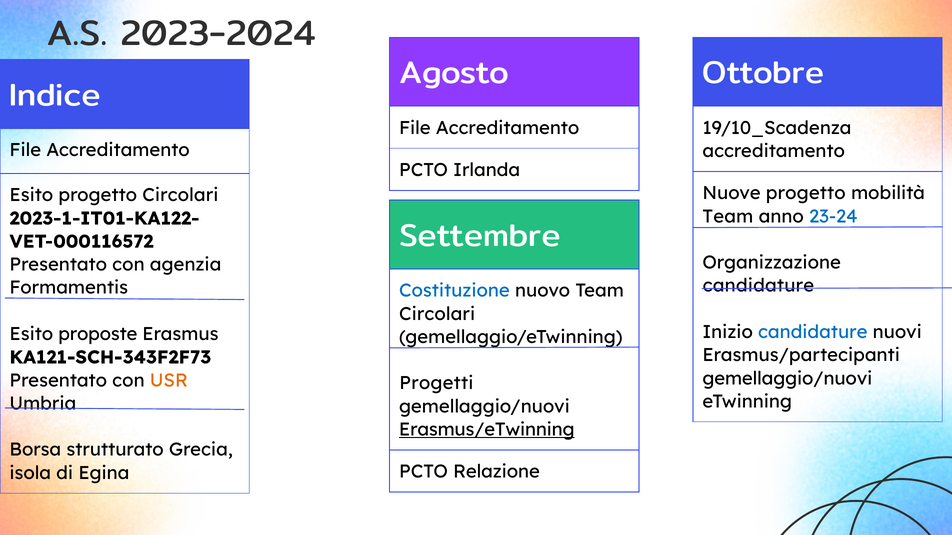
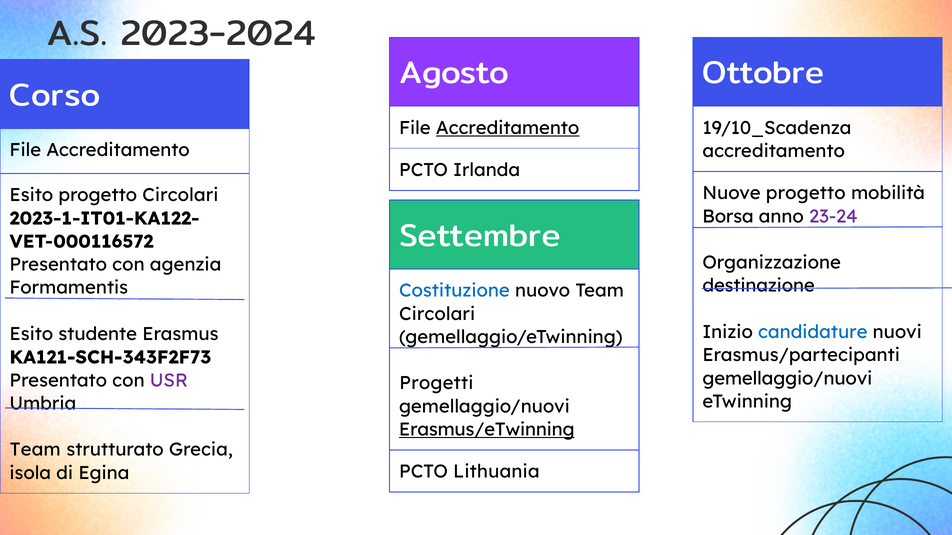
Indice: Indice -> Corso (55, 95)
Accreditamento underline: none -> present (508, 128)
Team: Team -> Borsa (728, 217)
23-24 colour: blue -> purple (833, 217)
candidature: candidature -> destinazione (759, 286)
proposte: proposte -> studente (98, 334)
USR colour: orange -> purple (169, 381)
Borsa: Borsa -> Team (35, 450)
Relazione: Relazione -> Lithuania (496, 472)
